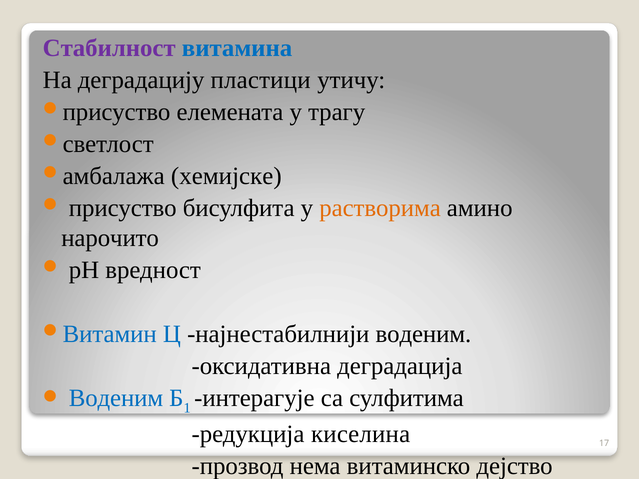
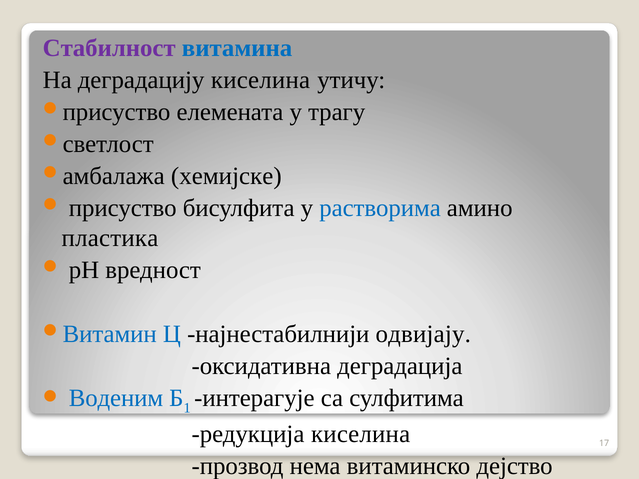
деградацију пластици: пластици -> киселина (261, 80)
растворима colour: orange -> blue (380, 208)
нарочито: нарочито -> пластика (110, 238)
најнестабилнији воденим: воденим -> одвијају (423, 334)
